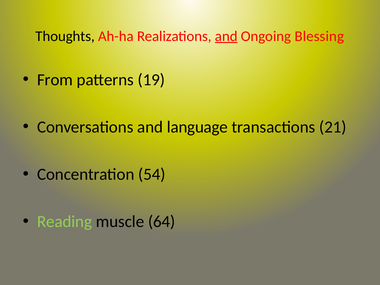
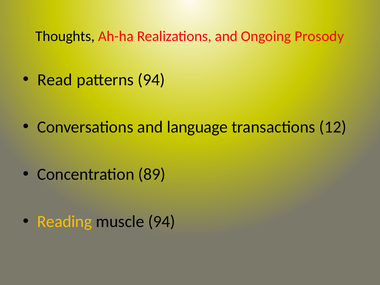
and underline: present -> none (226, 36)
Blessing: Blessing -> Prosody (319, 36)
From: From -> Read (55, 80)
patterns 19: 19 -> 94 (151, 80)
21: 21 -> 12 (333, 127)
54: 54 -> 89 (152, 174)
Reading colour: light green -> yellow (65, 222)
muscle 64: 64 -> 94 (162, 222)
